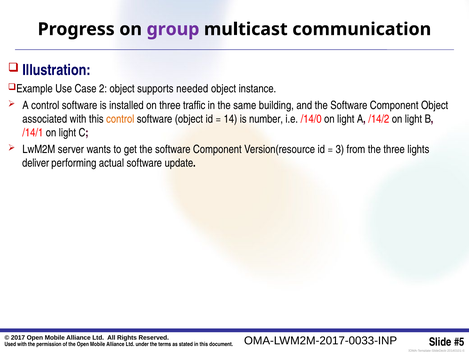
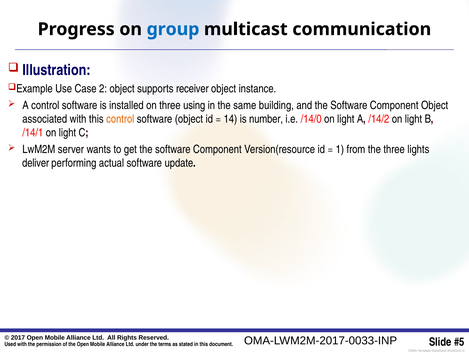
group colour: purple -> blue (173, 29)
needed: needed -> receiver (192, 89)
traffic: traffic -> using (194, 105)
3: 3 -> 1 (340, 149)
